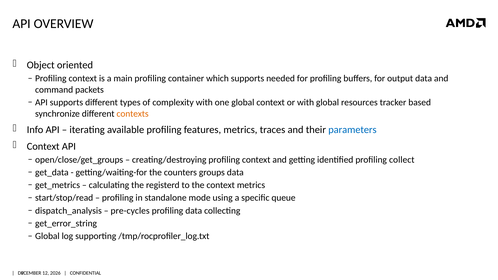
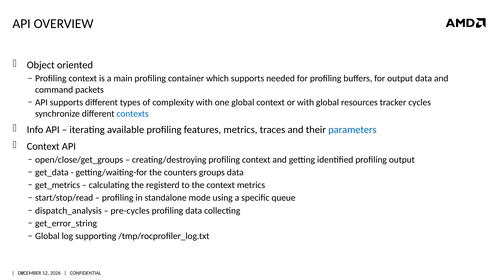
based: based -> cycles (420, 103)
contexts colour: orange -> blue (133, 114)
profiling collect: collect -> output (402, 160)
